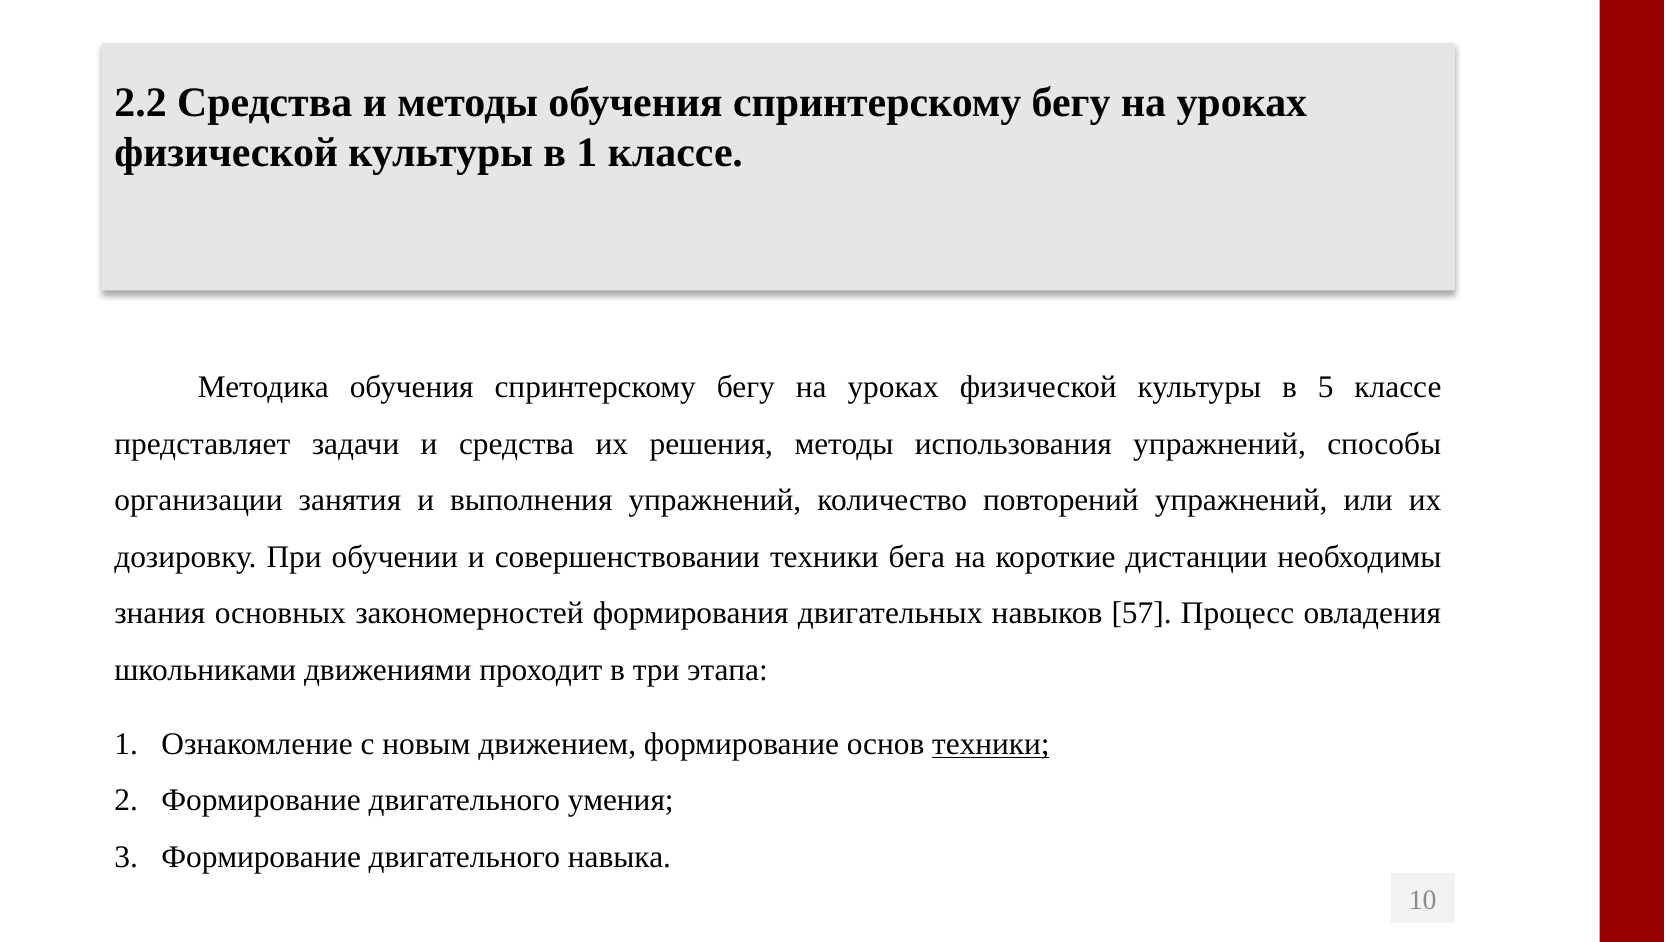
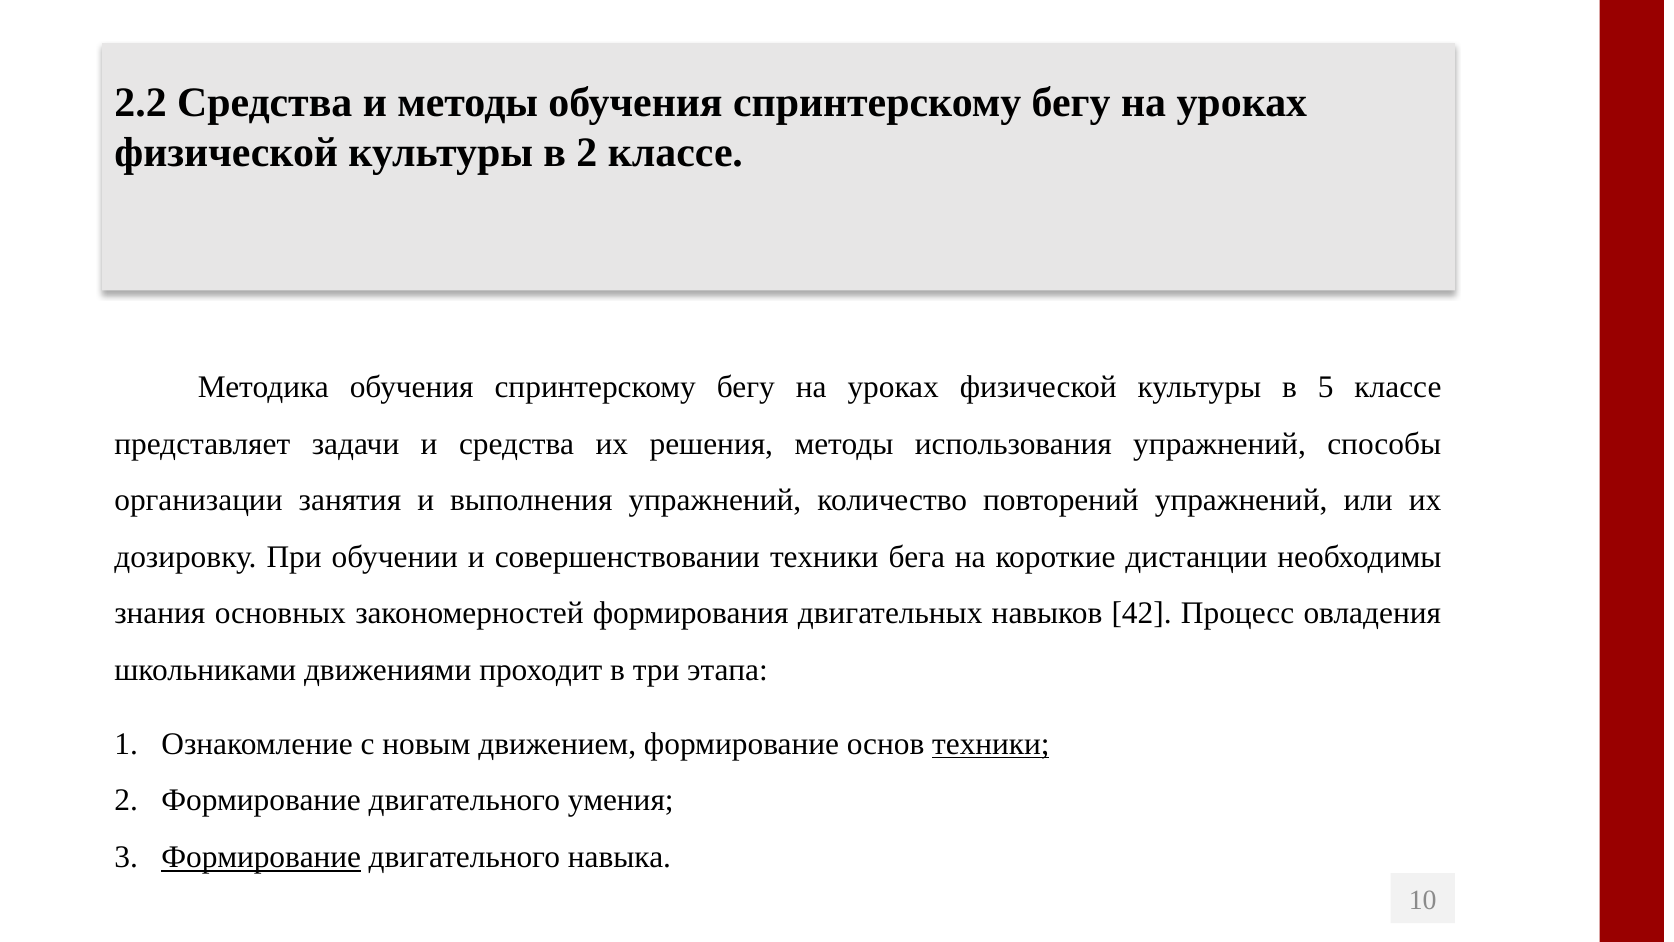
в 1: 1 -> 2 (587, 153)
57: 57 -> 42 (1142, 613)
Формирование underline: none -> present (261, 857)
